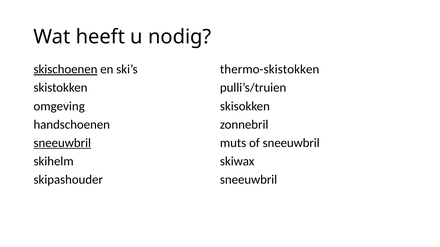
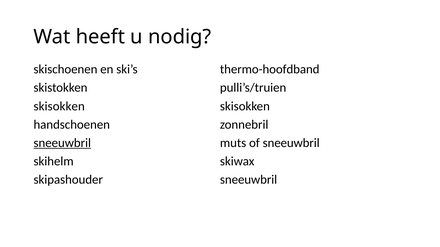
skischoenen underline: present -> none (65, 69)
thermo-skistokken: thermo-skistokken -> thermo-hoofdband (270, 69)
omgeving: omgeving -> skisokken (59, 106)
